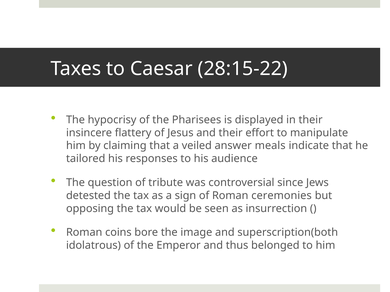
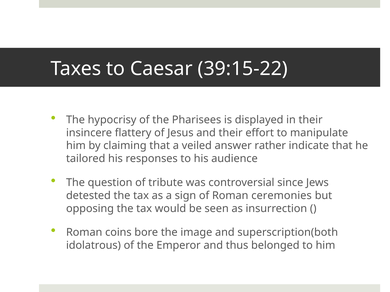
28:15-22: 28:15-22 -> 39:15-22 (243, 69)
meals: meals -> rather (270, 146)
